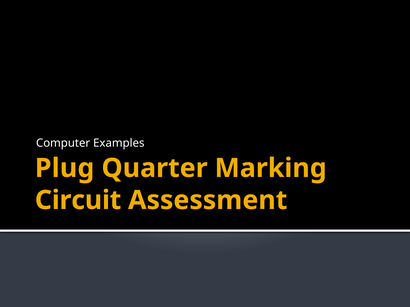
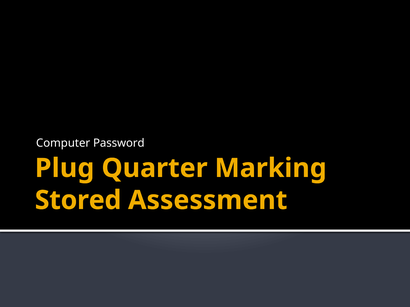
Examples: Examples -> Password (119, 143)
Circuit: Circuit -> Stored (78, 201)
